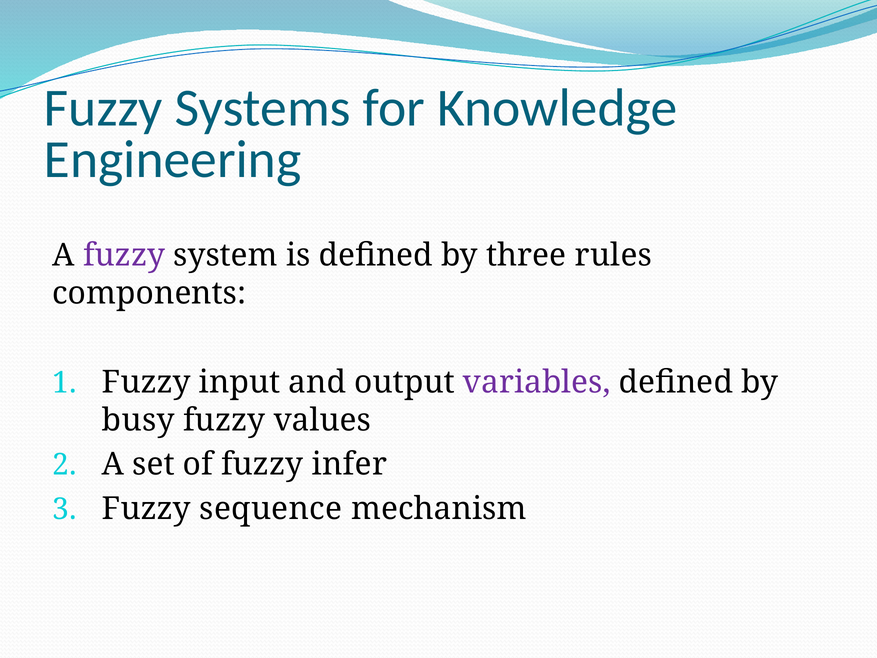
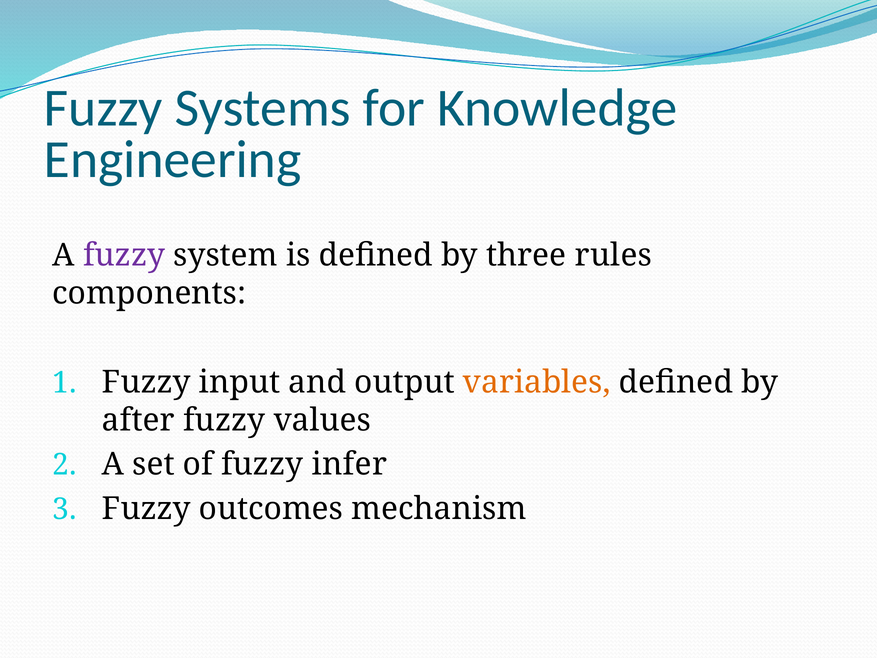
variables colour: purple -> orange (537, 382)
busy: busy -> after (138, 420)
sequence: sequence -> outcomes (271, 509)
